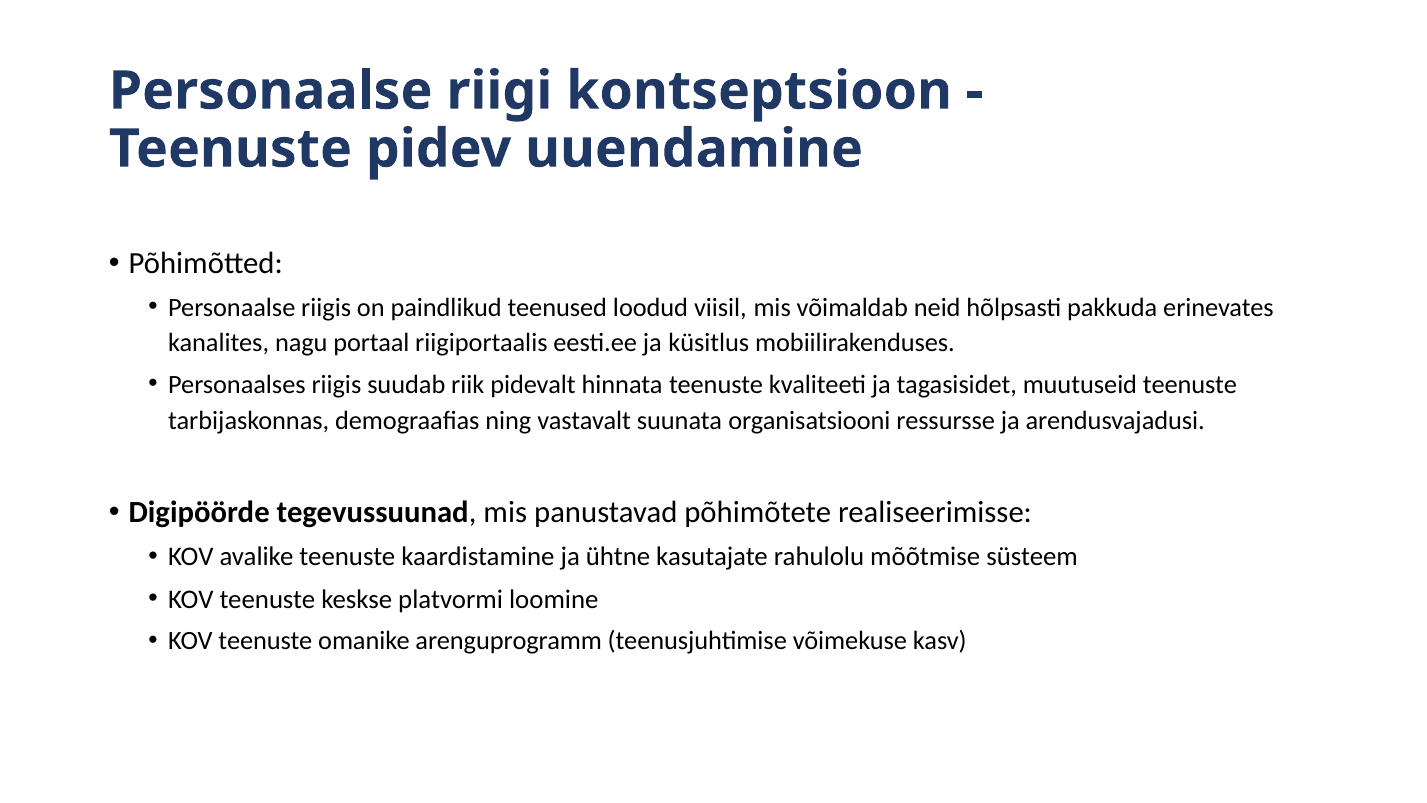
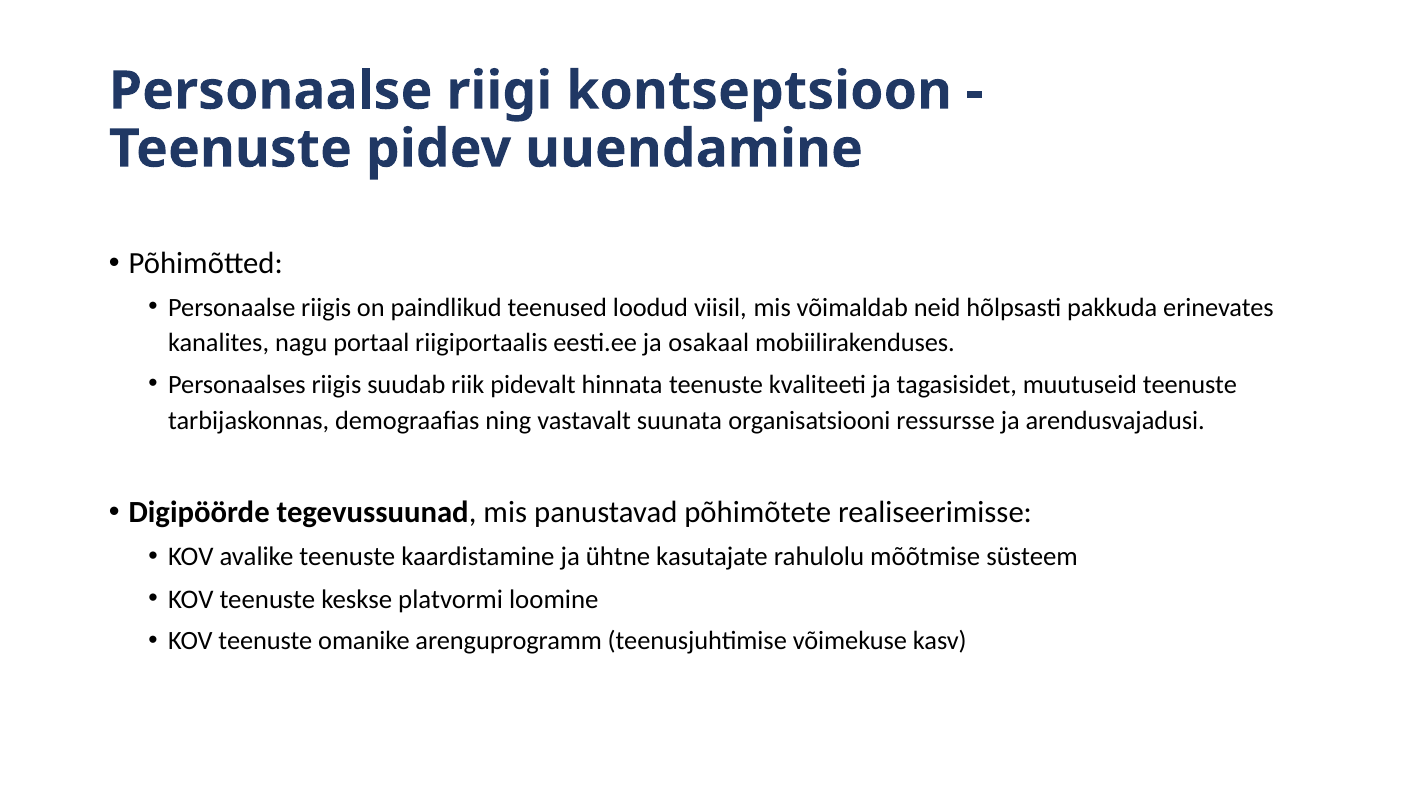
küsitlus: küsitlus -> osakaal (709, 343)
